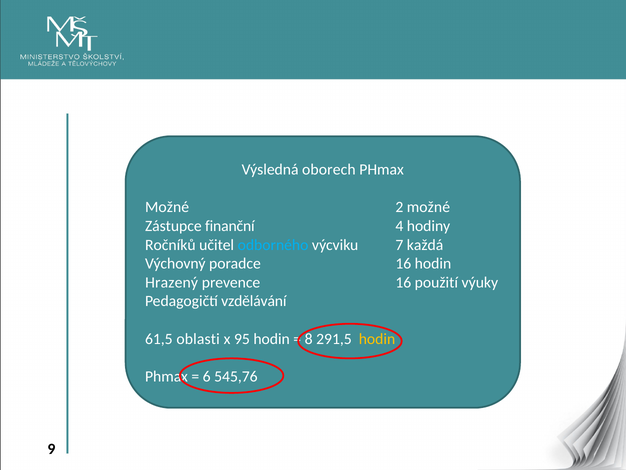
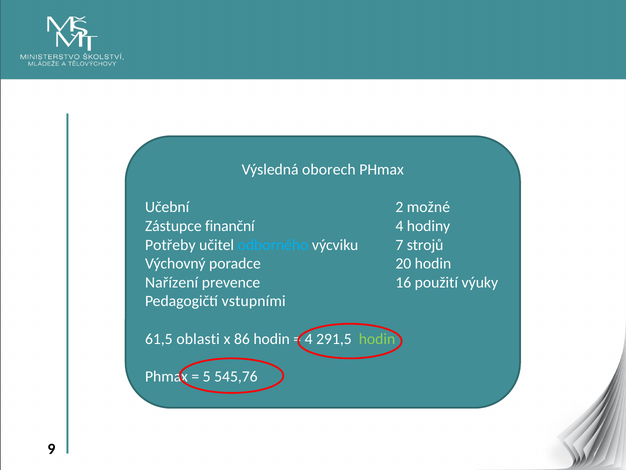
Možné: Možné -> Učební (167, 207)
Ročníků: Ročníků -> Potřeby (170, 245)
každá: každá -> strojů (425, 245)
poradce 16: 16 -> 20 (403, 263)
Hrazený: Hrazený -> Nařízení (172, 282)
vzdělávání: vzdělávání -> vstupními (254, 301)
95: 95 -> 86 (242, 339)
8: 8 -> 4 (309, 339)
hodin colour: yellow -> light green (377, 339)
6: 6 -> 5 (207, 376)
